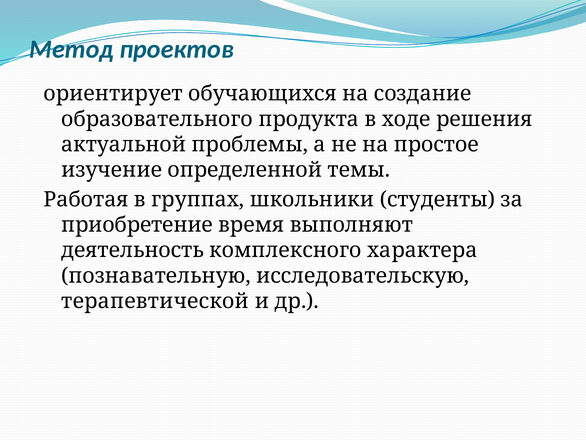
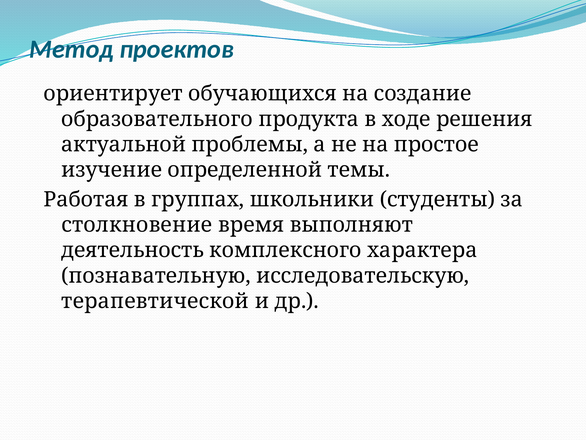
приобретение: приобретение -> столкновение (137, 225)
